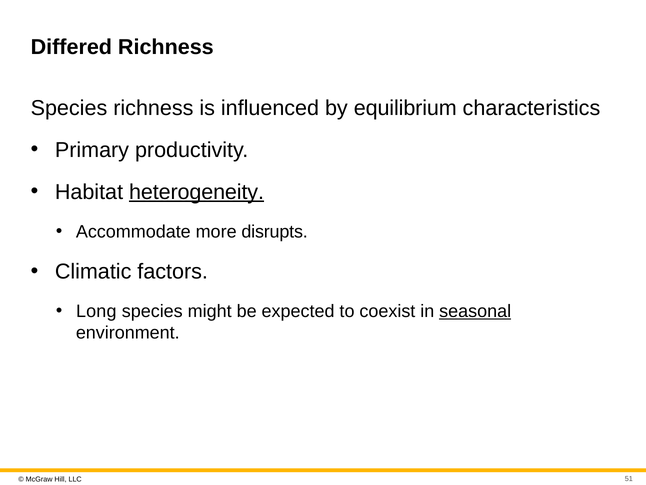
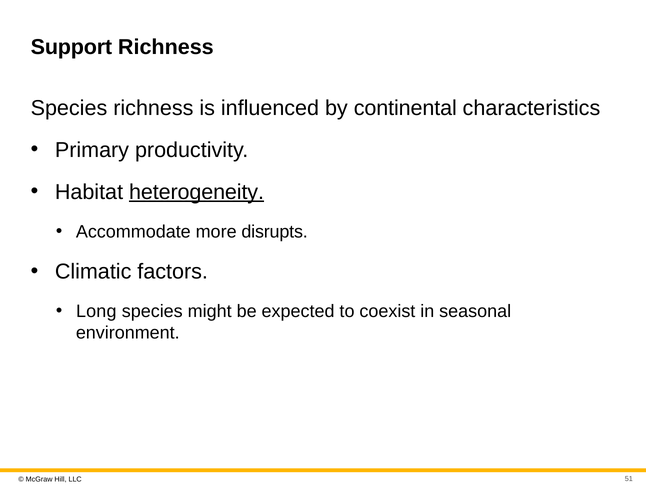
Differed: Differed -> Support (71, 47)
equilibrium: equilibrium -> continental (405, 108)
seasonal underline: present -> none (475, 311)
